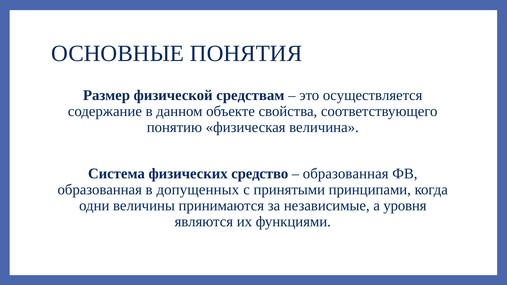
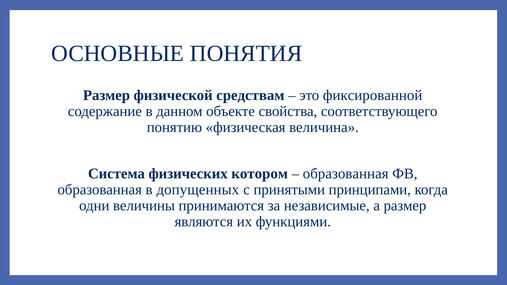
осуществляется: осуществляется -> фиксированной (373, 95)
средство: средство -> котором (260, 174)
а уровня: уровня -> размер (405, 206)
